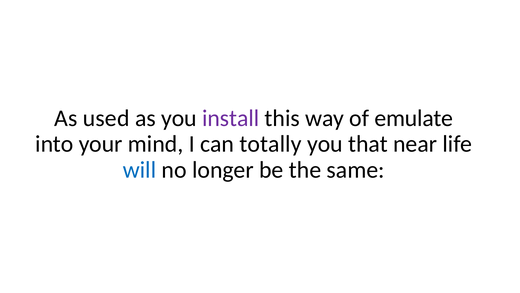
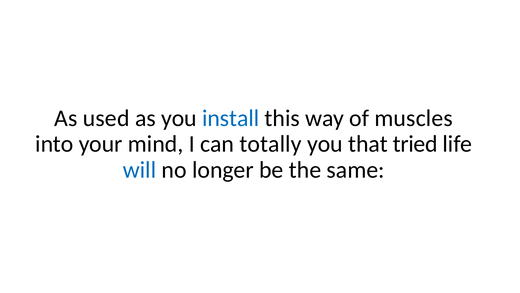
install colour: purple -> blue (231, 118)
emulate: emulate -> muscles (414, 118)
near: near -> tried (415, 144)
